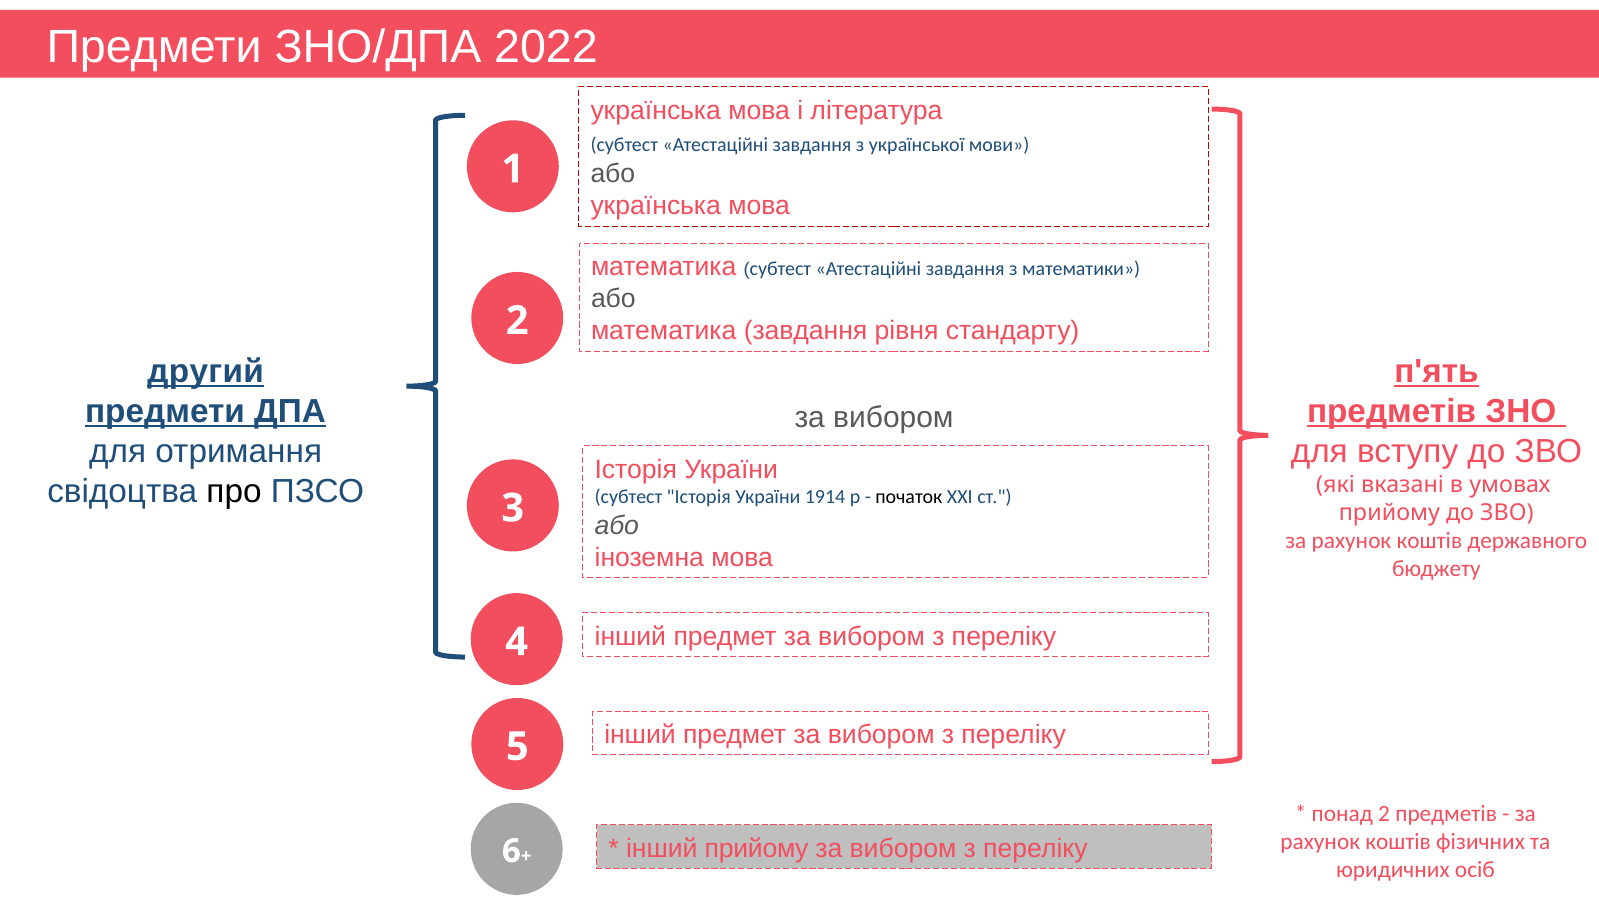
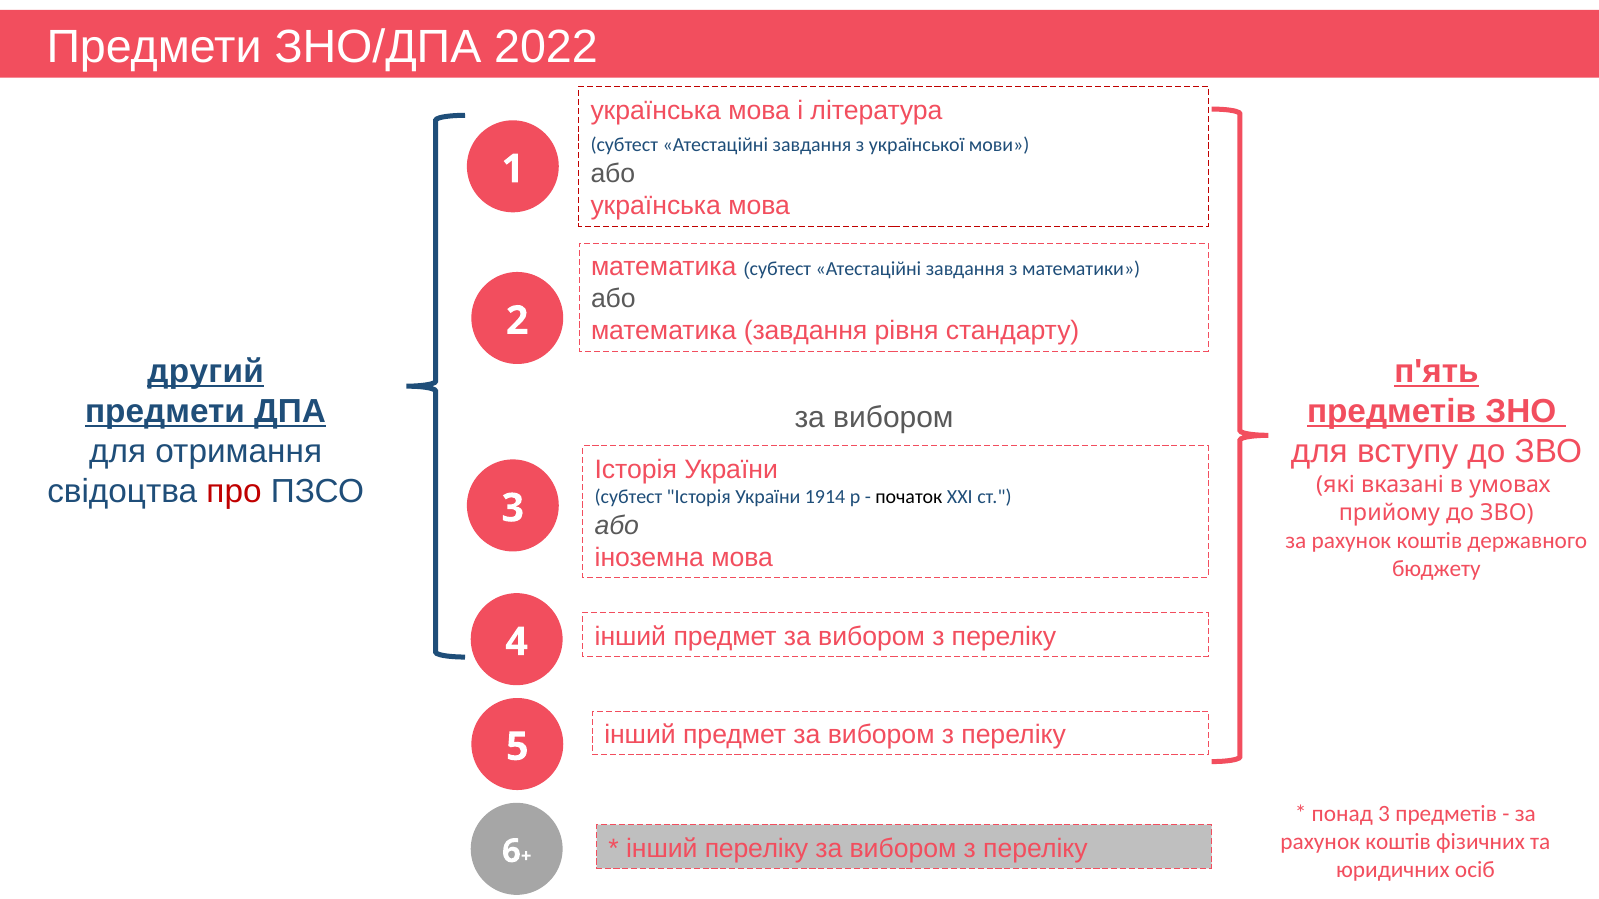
про colour: black -> red (234, 491)
понад 2: 2 -> 3 (1384, 815)
інший прийому: прийому -> переліку (757, 849)
